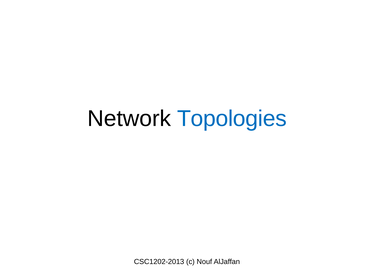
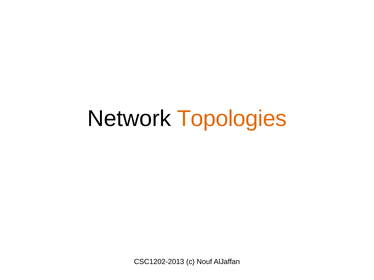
Topologies colour: blue -> orange (232, 119)
